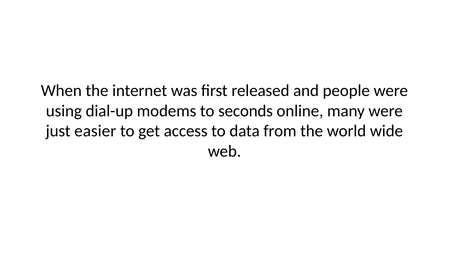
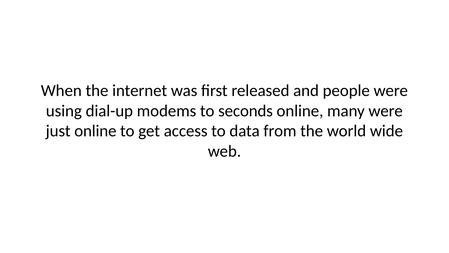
just easier: easier -> online (95, 131)
